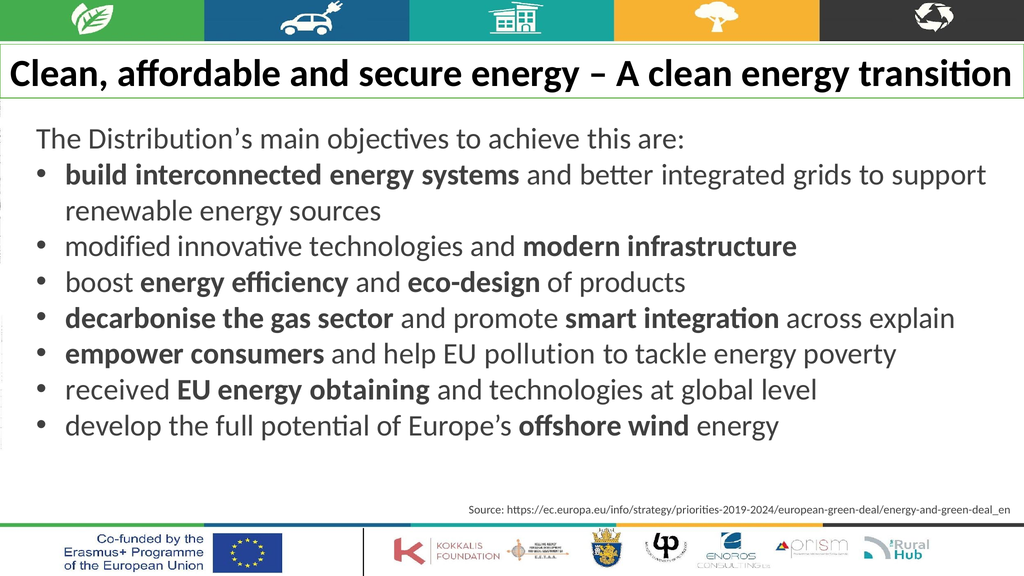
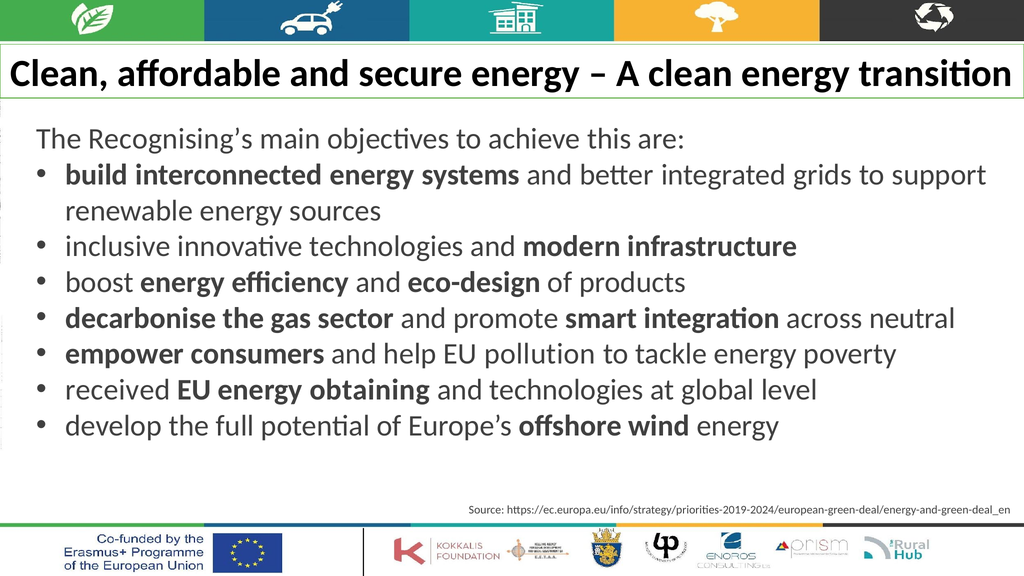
Distribution’s: Distribution’s -> Recognising’s (171, 139)
modified: modified -> inclusive (118, 247)
explain: explain -> neutral (912, 318)
